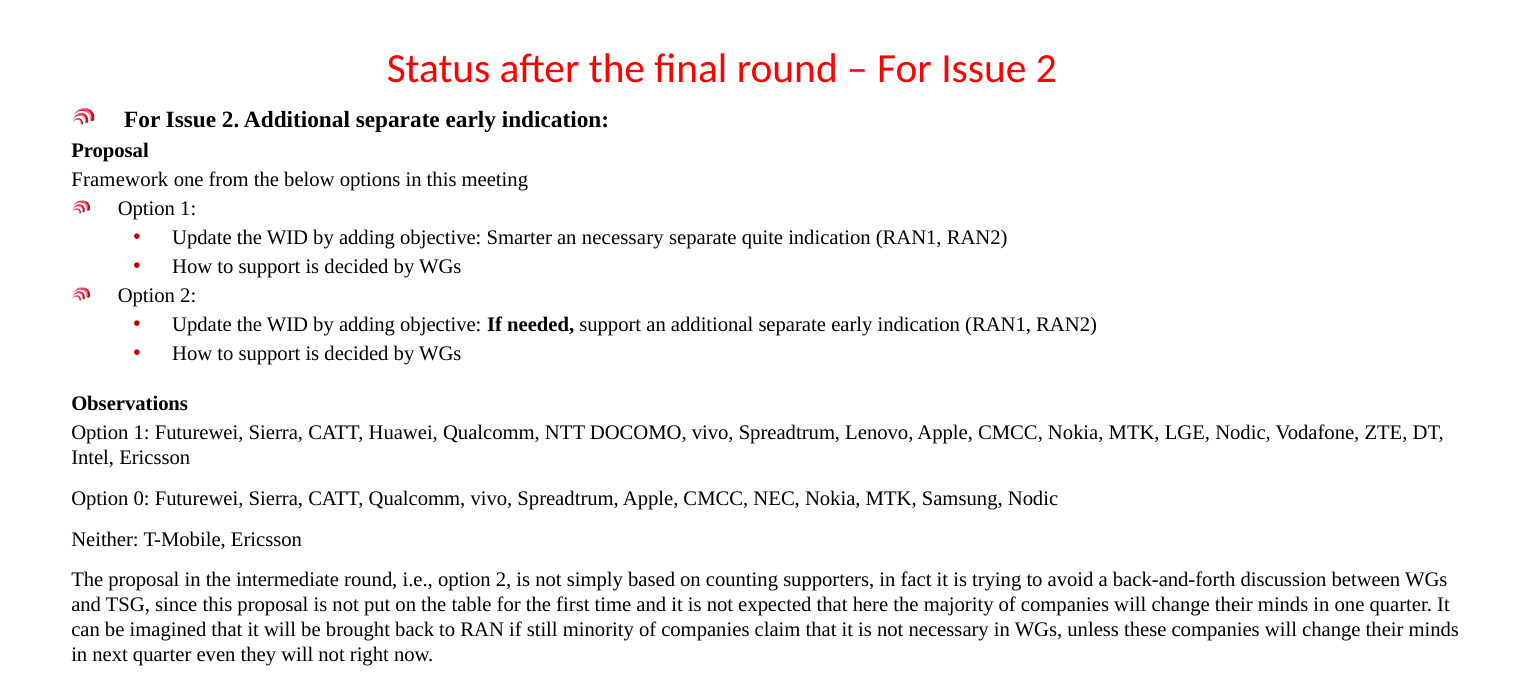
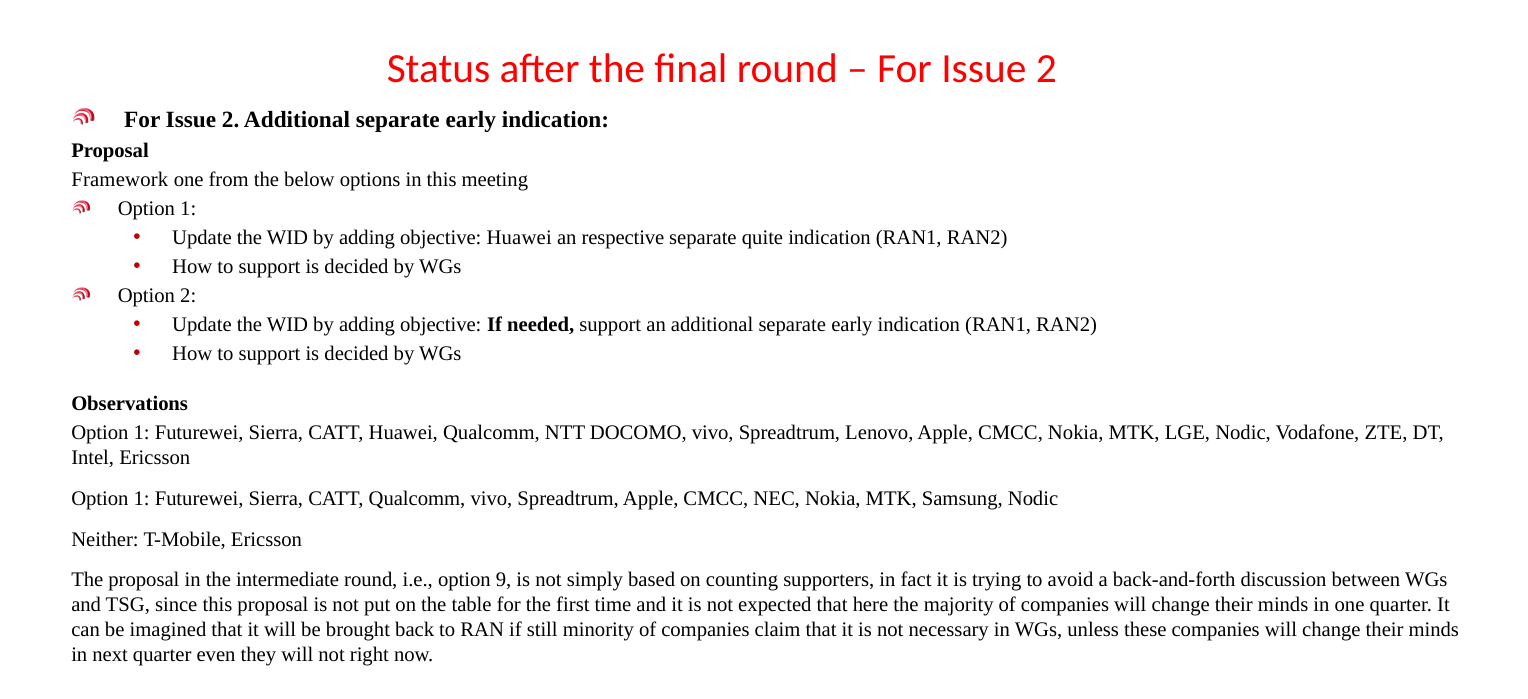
objective Smarter: Smarter -> Huawei (519, 237)
an necessary: necessary -> respective (623, 237)
0: 0 -> 1 (142, 499)
i.e option 2: 2 -> 9 (504, 580)
